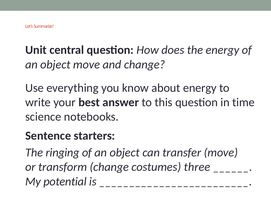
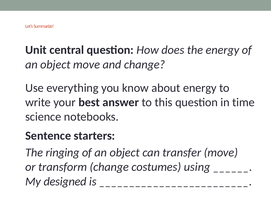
three: three -> using (197, 167)
potential: potential -> designed (65, 182)
